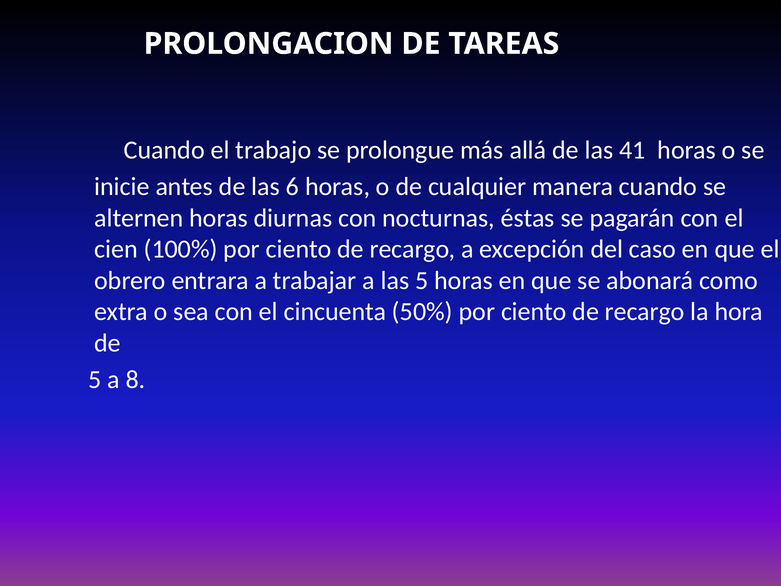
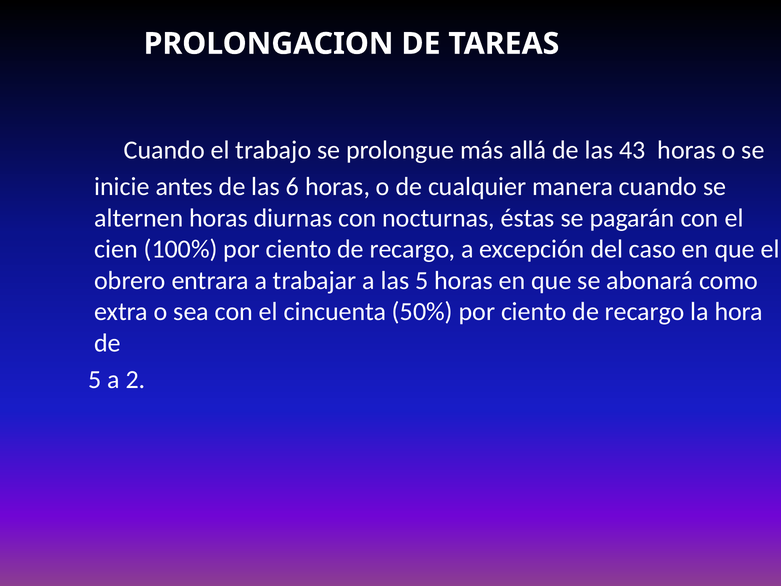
41: 41 -> 43 (632, 150)
8: 8 -> 2 (136, 379)
